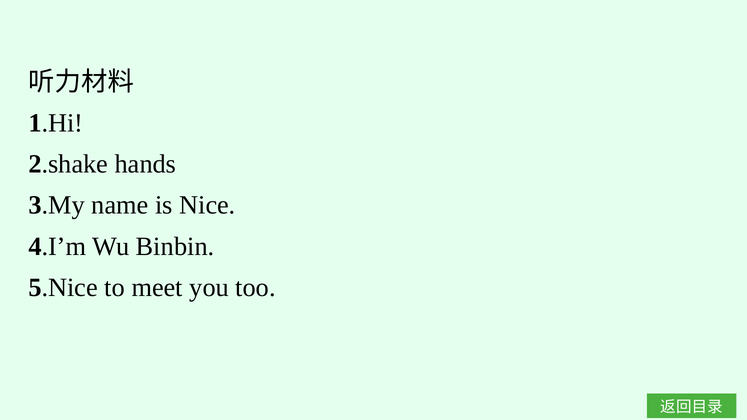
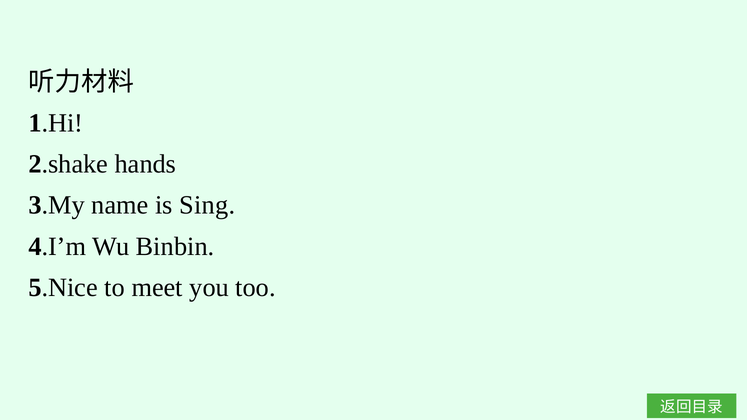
Nice: Nice -> Sing (207, 205)
